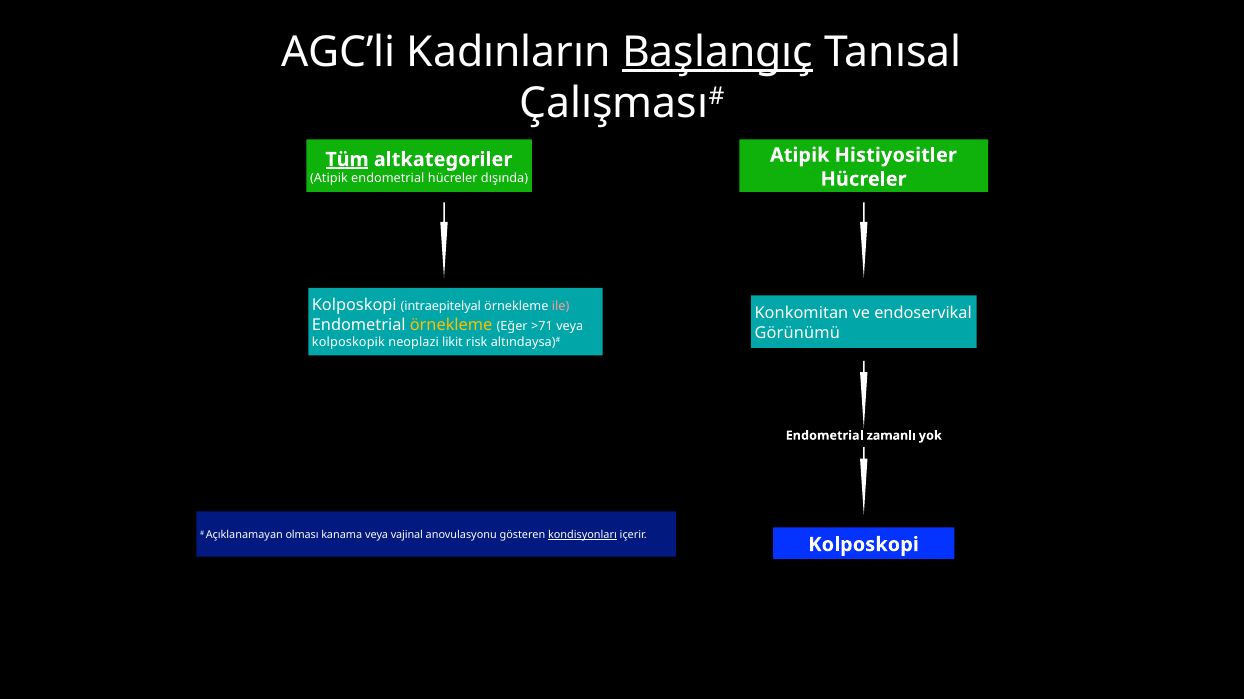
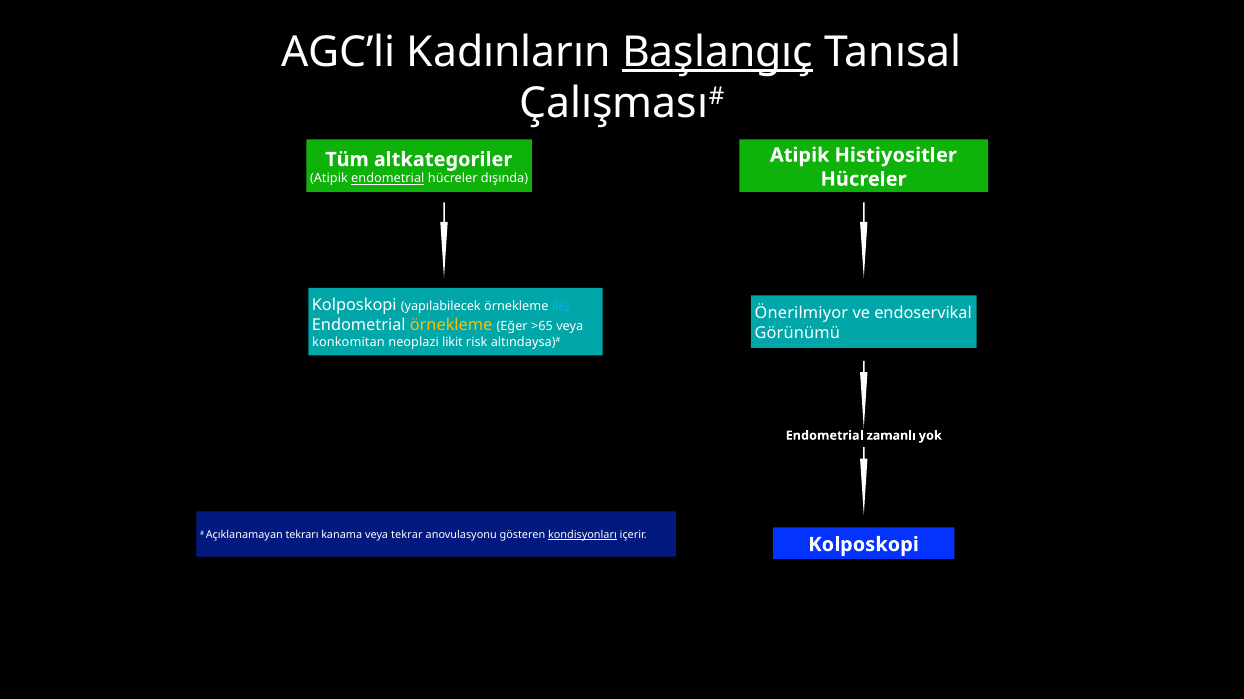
Tüm underline: present -> none (347, 160)
endometrial underline: none -> present (388, 179)
intraepitelyal: intraepitelyal -> yapılabilecek (441, 307)
ile colour: pink -> light blue (561, 307)
Konkomitan: Konkomitan -> Önerilmiyor (801, 313)
>71: >71 -> >65 (542, 327)
kolposkopik: kolposkopik -> konkomitan (348, 343)
olması: olması -> tekrarı (302, 535)
vajinal: vajinal -> tekrar (407, 535)
